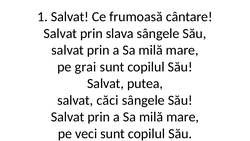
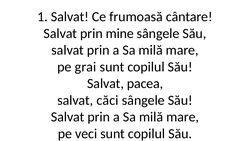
slava: slava -> mine (120, 33)
putea: putea -> pacea (145, 83)
